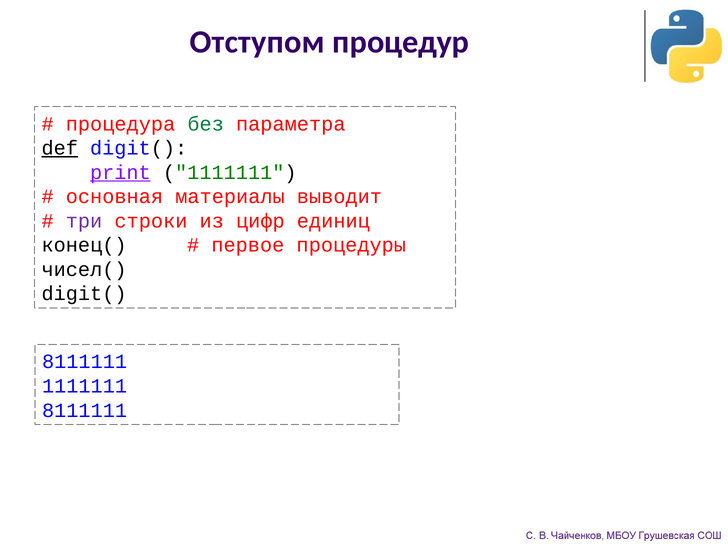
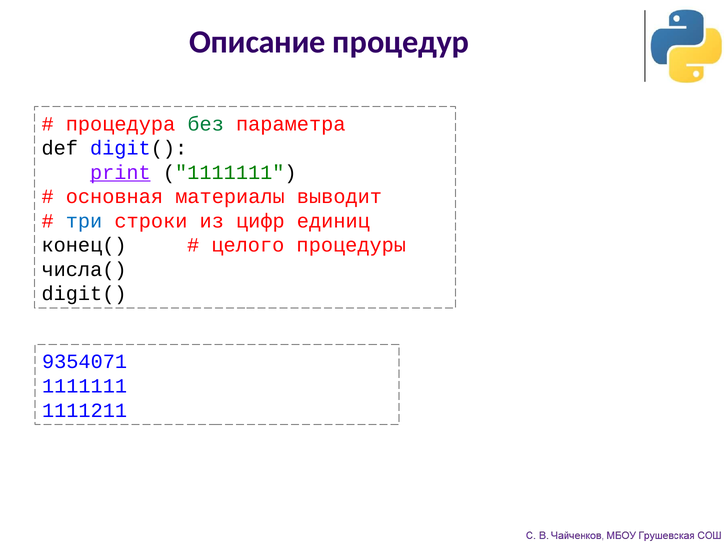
Отступом: Отступом -> Описание (258, 42)
def underline: present -> none (60, 148)
три colour: purple -> blue (84, 221)
первое: первое -> целого (248, 245)
чисел(: чисел( -> числа( (84, 270)
8111111: 8111111 -> 9354071 (85, 362)
8111111: 8111111 -> 1111211 (85, 410)
